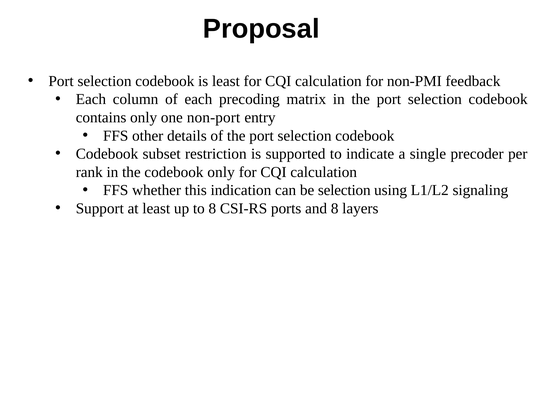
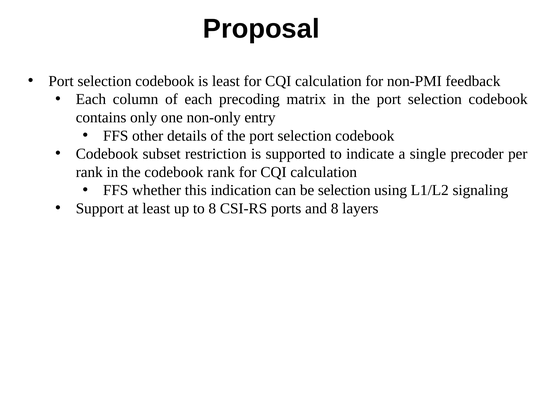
non-port: non-port -> non-only (214, 118)
codebook only: only -> rank (221, 172)
